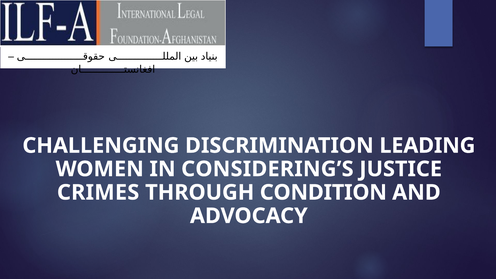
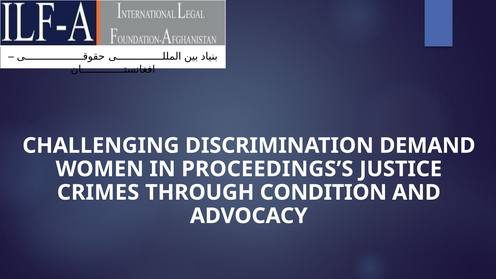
LEADING: LEADING -> DEMAND (427, 146)
CONSIDERING’S: CONSIDERING’S -> PROCEEDINGS’S (267, 169)
